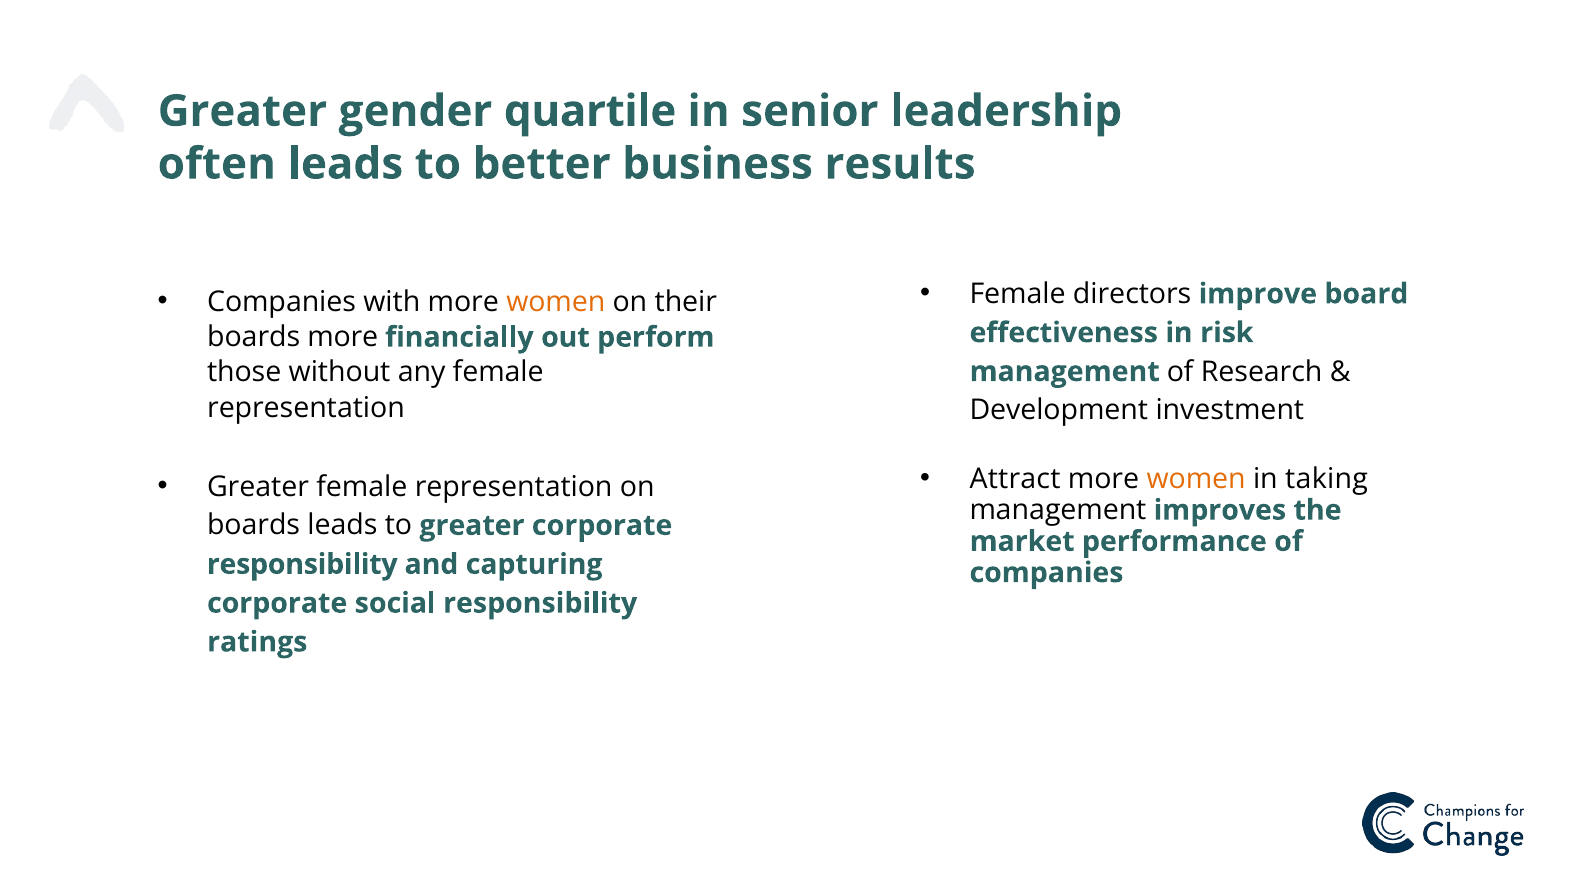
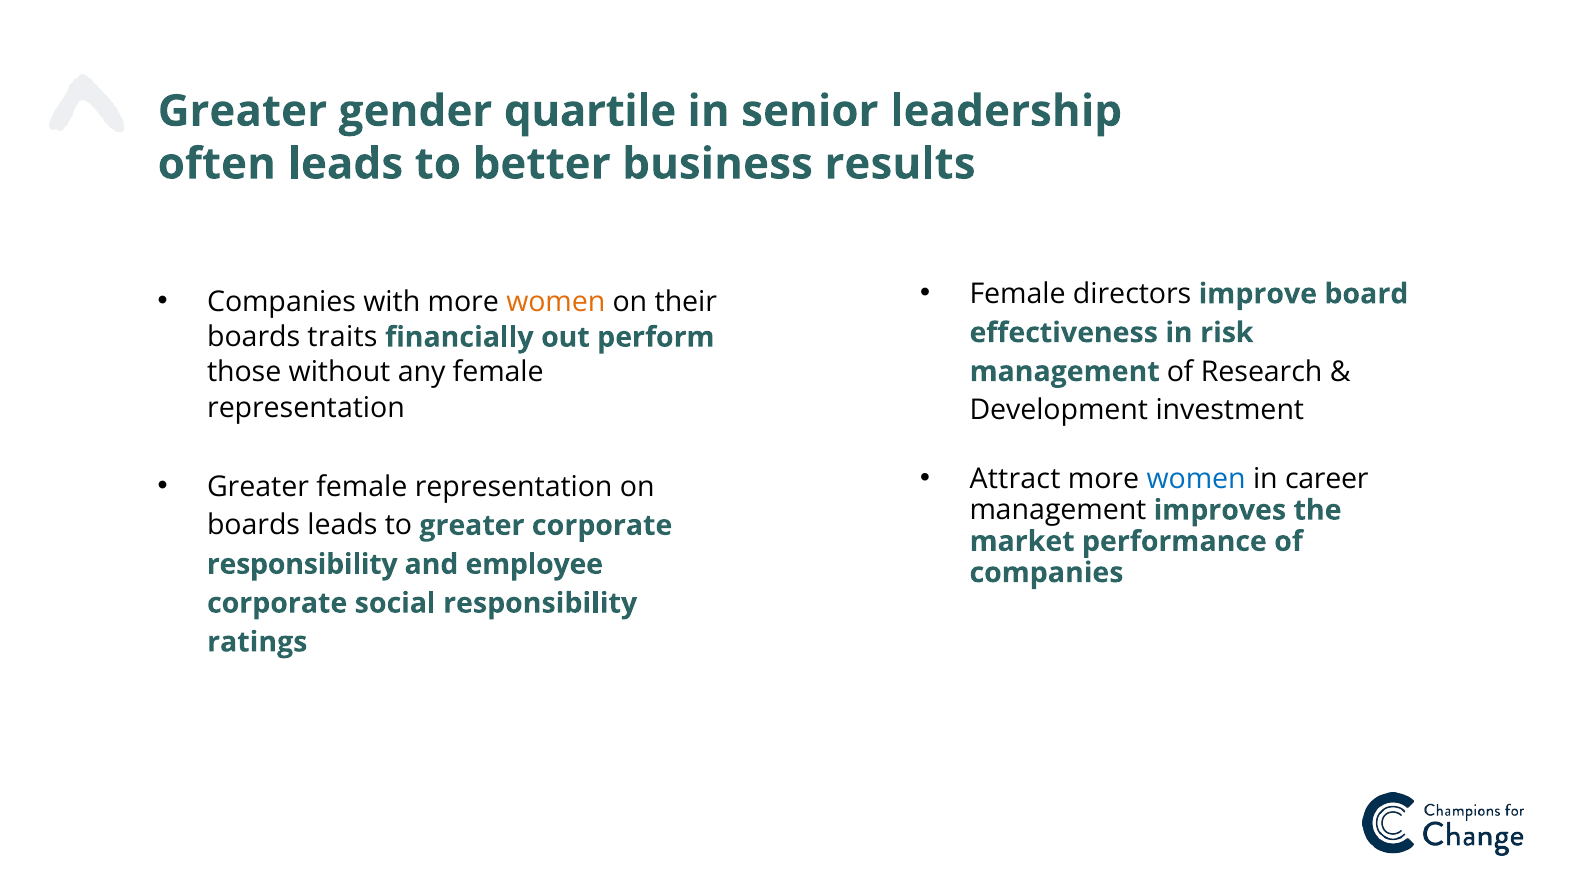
boards more: more -> traits (343, 337)
women colour: orange -> blue (1196, 479)
taking: taking -> career (1327, 479)
capturing: capturing -> employee (534, 564)
